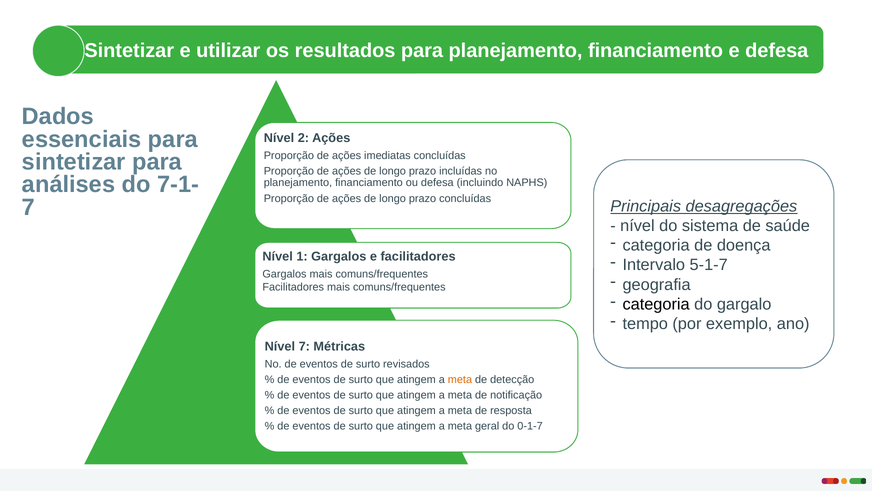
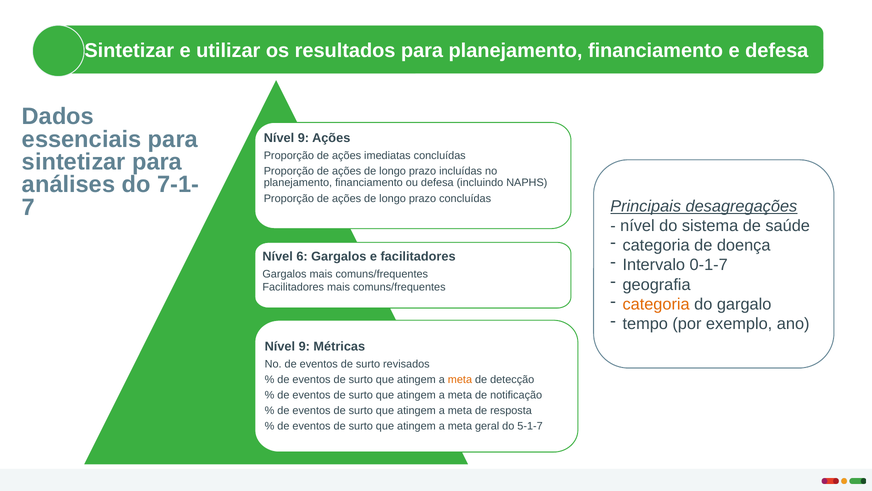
2: 2 -> 9 (303, 138)
1: 1 -> 6 (302, 256)
5-1-7: 5-1-7 -> 0-1-7 (709, 265)
categoria colour: black -> orange (656, 304)
7: 7 -> 9 (304, 346)
0-1-7: 0-1-7 -> 5-1-7 (530, 426)
